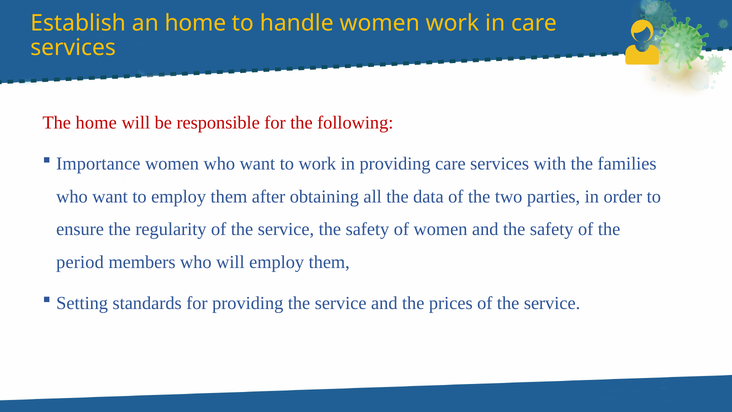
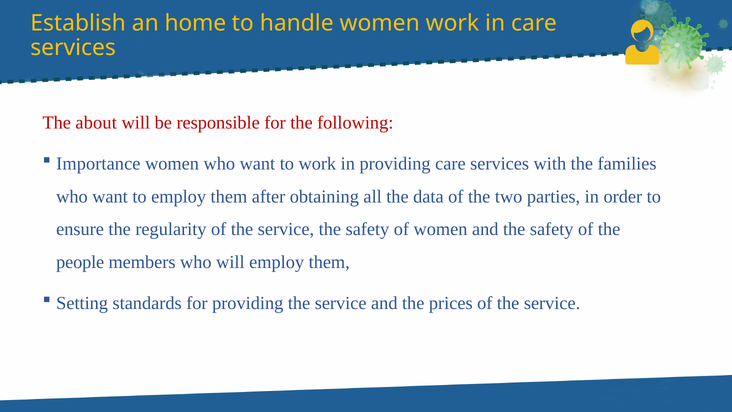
The home: home -> about (96, 123)
period: period -> people (80, 262)
